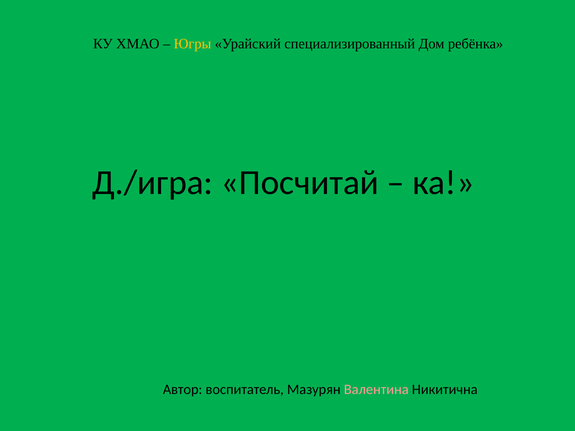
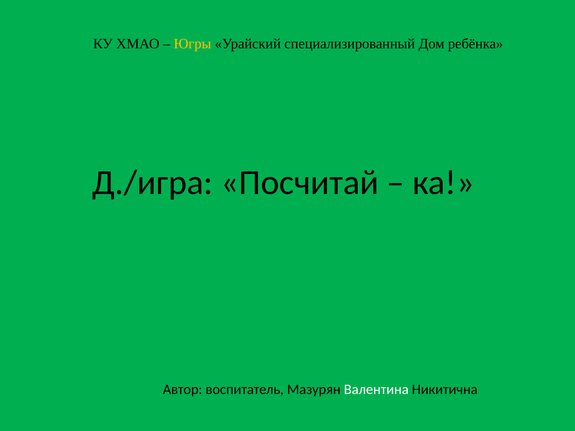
Валентина colour: pink -> white (376, 390)
